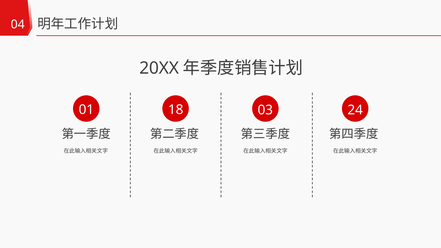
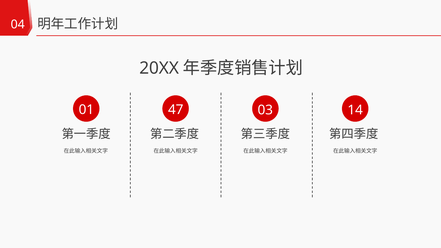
18: 18 -> 47 (176, 110)
24: 24 -> 14 (355, 110)
